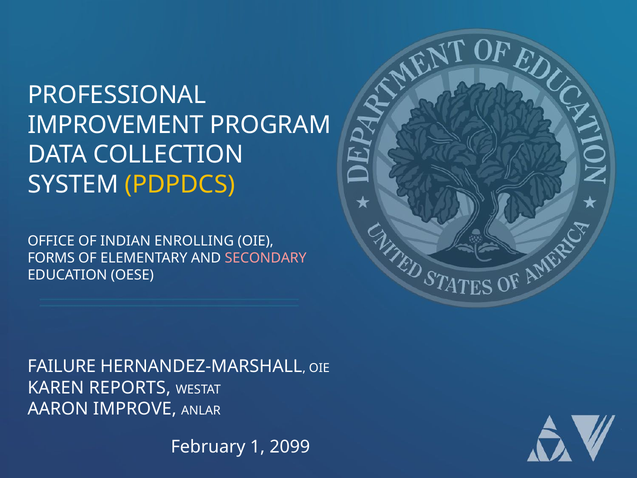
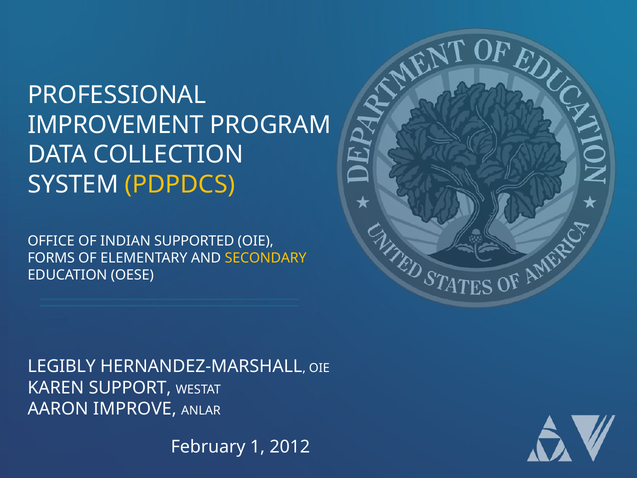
ENROLLING: ENROLLING -> SUPPORTED (194, 241)
SECONDARY colour: pink -> yellow (266, 258)
FAILURE: FAILURE -> LEGIBLY (62, 366)
REPORTS: REPORTS -> SUPPORT (130, 388)
2099: 2099 -> 2012 (290, 447)
